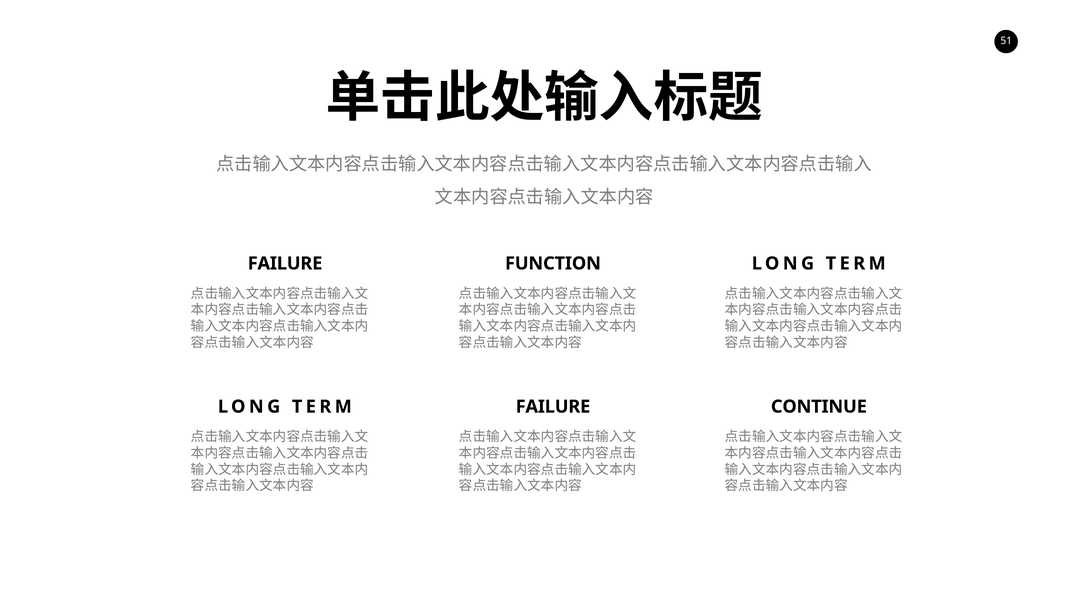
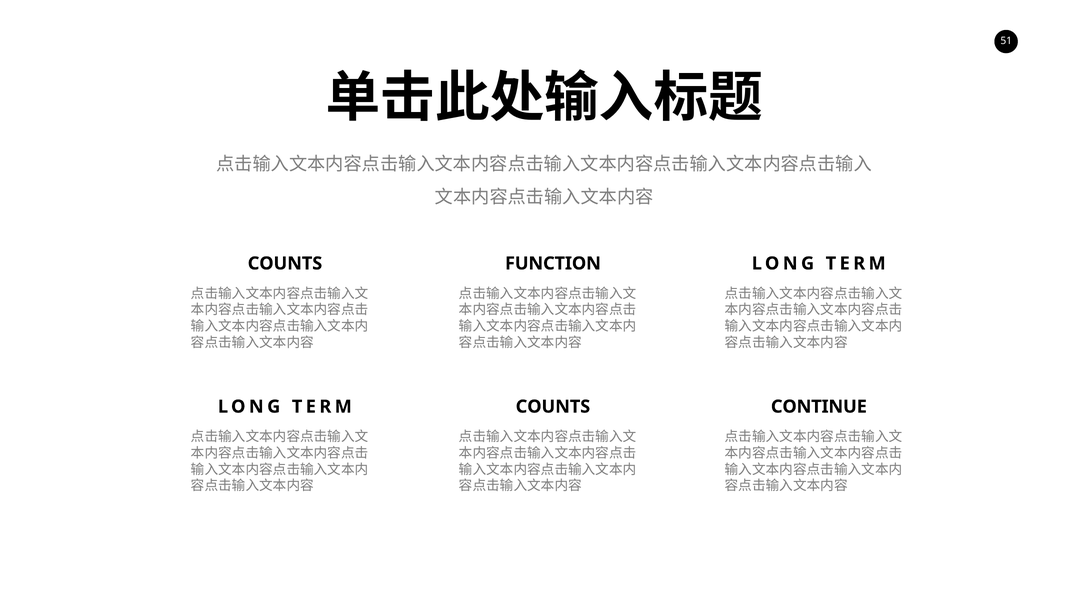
FAILURE: FAILURE -> COUNTS (285, 264)
FAILURE: FAILURE -> COUNTS (553, 407)
